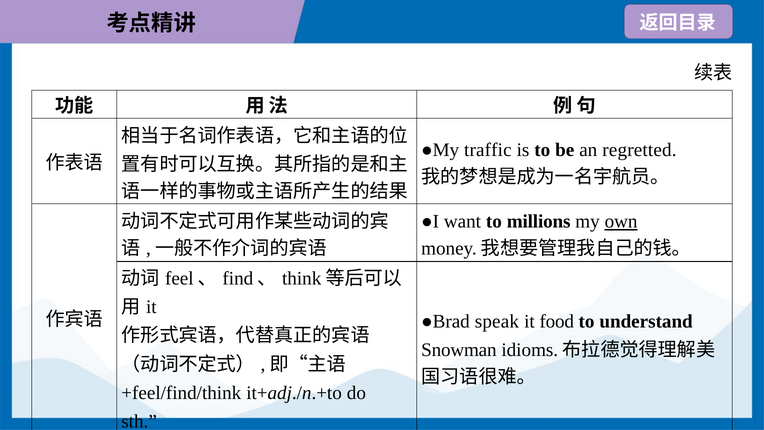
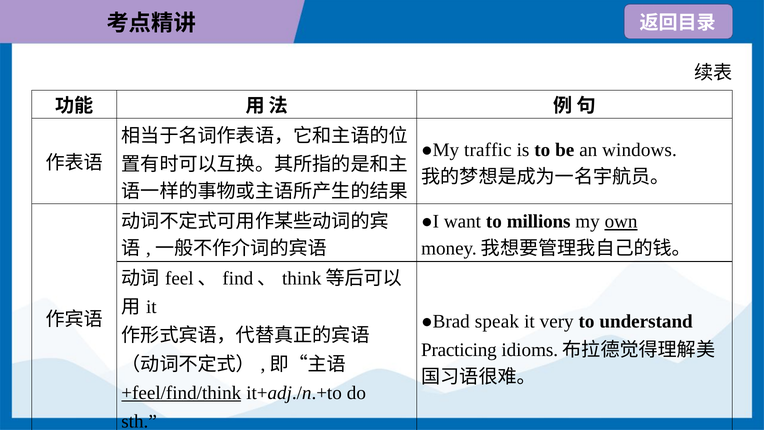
regretted: regretted -> windows (639, 150)
food: food -> very (557, 321)
Snowman: Snowman -> Practicing (459, 350)
+feel/find/think underline: none -> present (181, 393)
